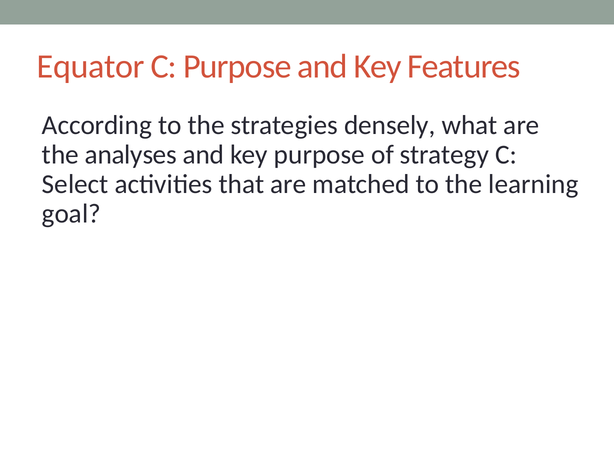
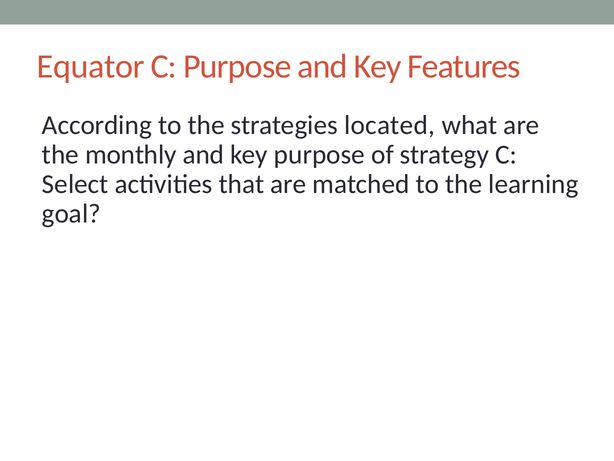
densely: densely -> located (390, 125)
analyses: analyses -> monthly (131, 155)
